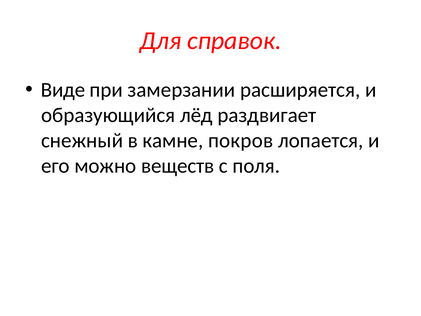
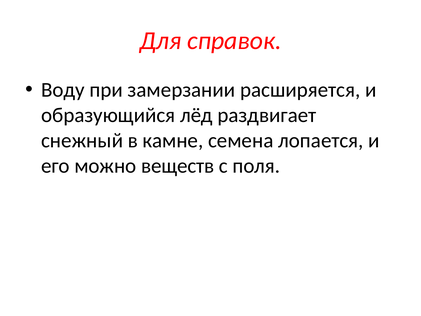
Виде: Виде -> Воду (63, 90)
покров: покров -> семена (241, 140)
